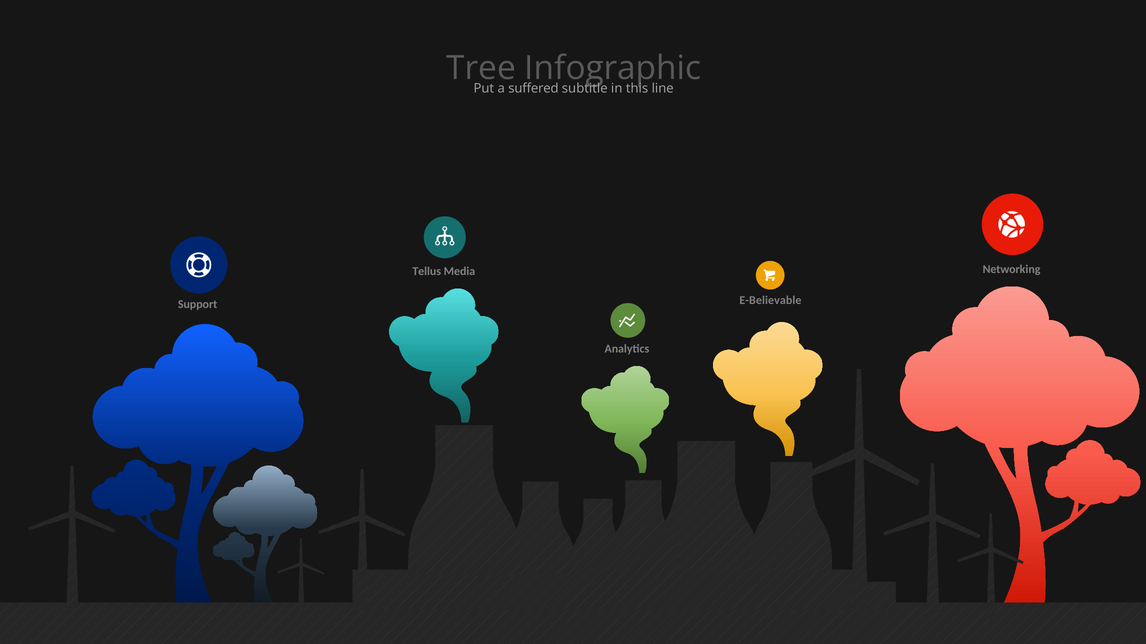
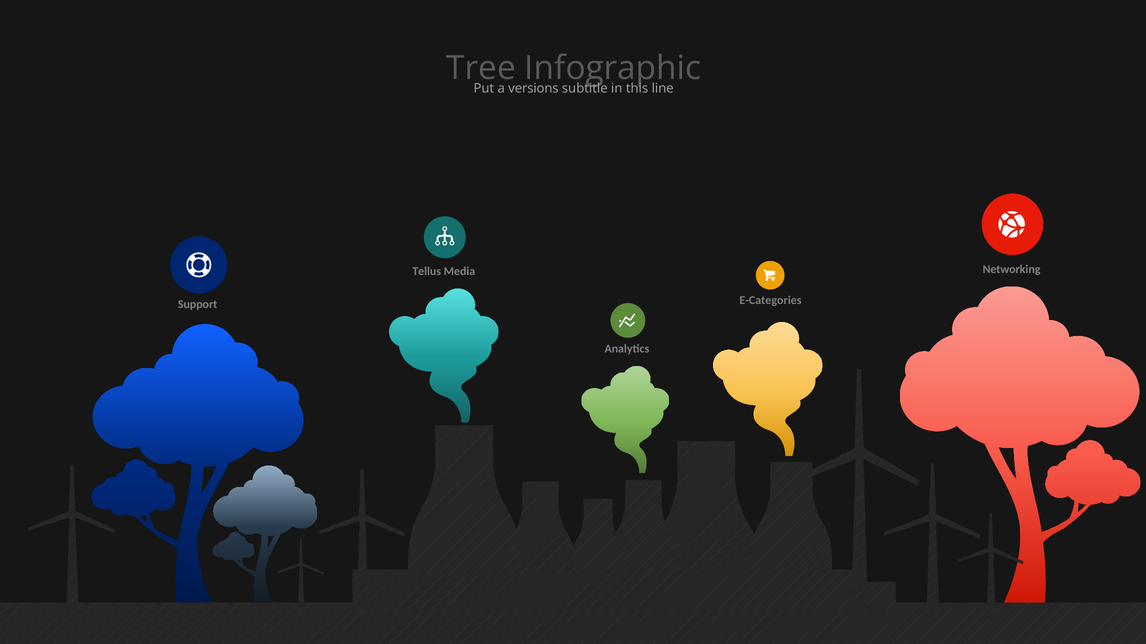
suffered: suffered -> versions (533, 88)
E-Believable: E-Believable -> E-Categories (770, 301)
